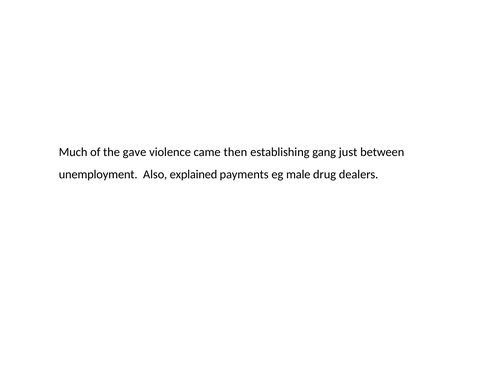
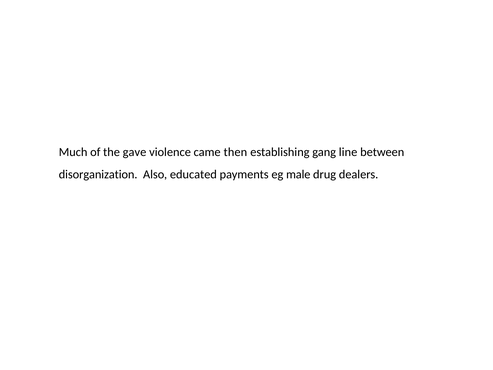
just: just -> line (348, 152)
unemployment: unemployment -> disorganization (98, 174)
explained: explained -> educated (193, 174)
